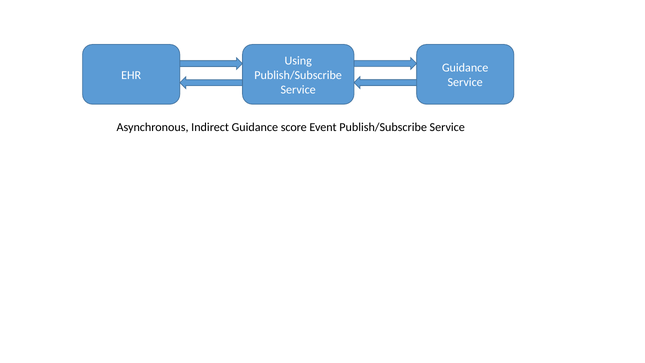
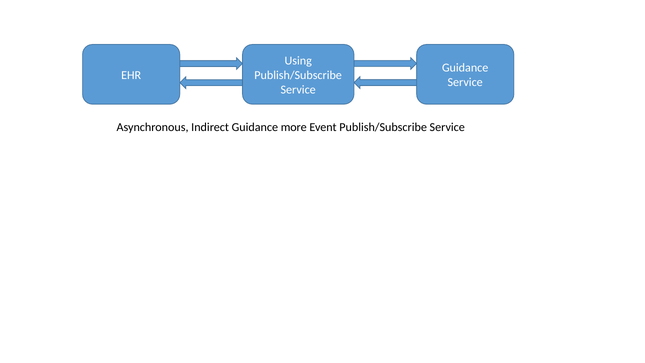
score: score -> more (294, 127)
